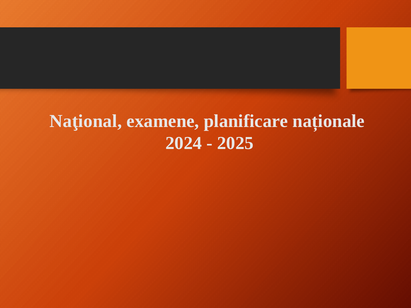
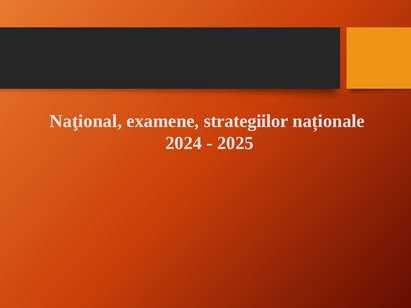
planificare: planificare -> strategiilor (246, 121)
